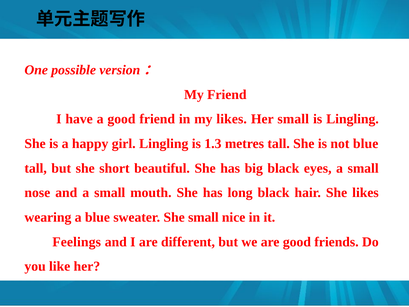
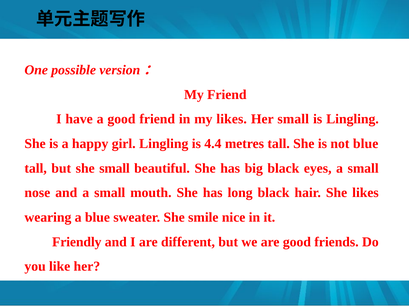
1.3: 1.3 -> 4.4 (213, 144)
she short: short -> small (115, 168)
She small: small -> smile (203, 217)
Feelings: Feelings -> Friendly (77, 242)
